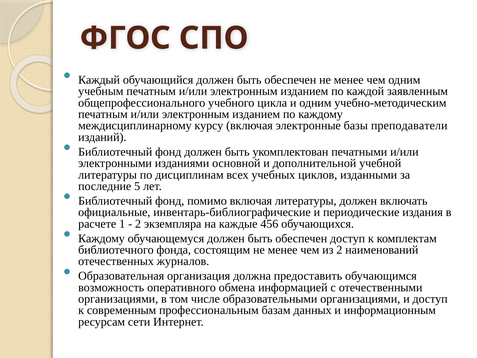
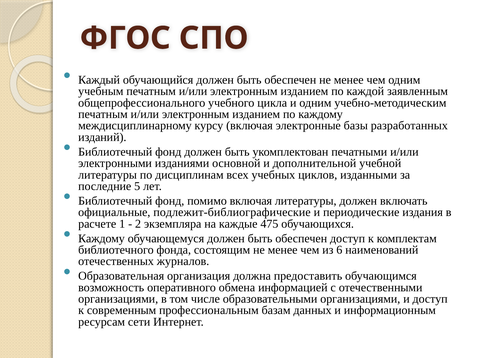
преподаватели: преподаватели -> разработанных (409, 126)
инвентарь-библиографические: инвентарь-библиографические -> подлежит-библиографические (232, 212)
456: 456 -> 475 (269, 224)
из 2: 2 -> 6 (339, 250)
